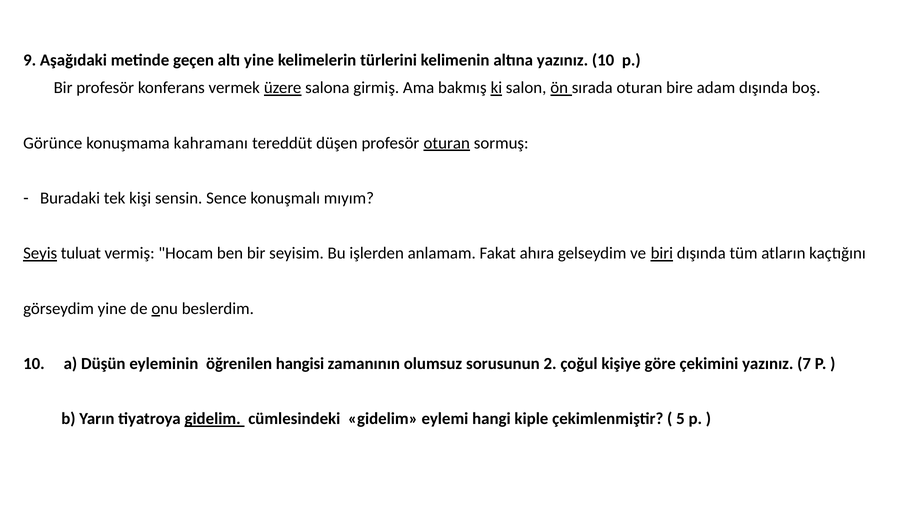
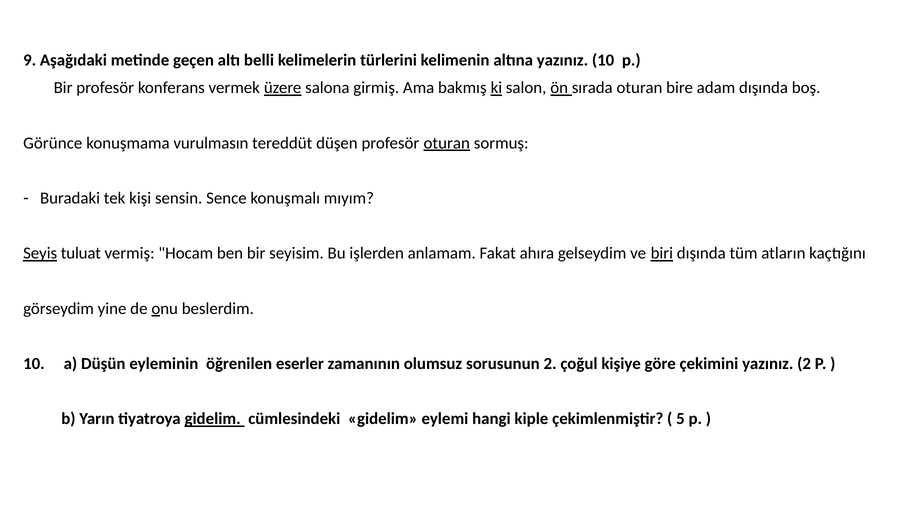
altı yine: yine -> belli (259, 60)
kahramanı: kahramanı -> vurulmasın (211, 143)
hangisi: hangisi -> eserler (300, 364)
yazınız 7: 7 -> 2 (804, 364)
